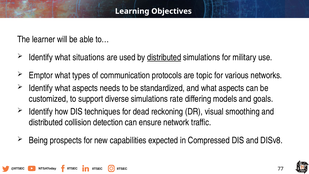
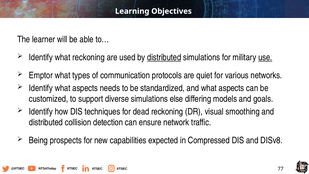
what situations: situations -> reckoning (89, 57)
use underline: none -> present (265, 57)
topic: topic -> quiet (204, 75)
rate: rate -> else (176, 99)
